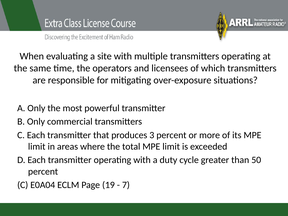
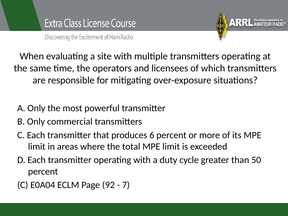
3: 3 -> 6 (152, 135)
19: 19 -> 92 (108, 185)
